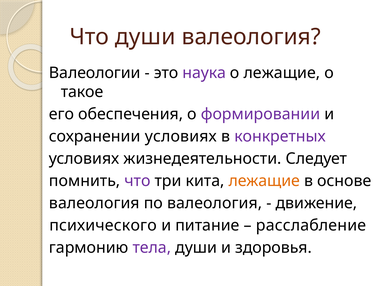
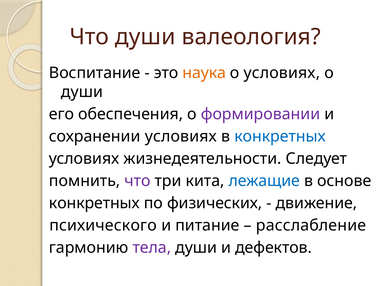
Валеологии: Валеологии -> Воспитание (95, 73)
наука colour: purple -> orange (204, 73)
о лежащие: лежащие -> условиях (282, 73)
такое: такое -> души (82, 92)
конкретных colour: purple -> blue (280, 137)
лежащие colour: orange -> blue (264, 181)
валеология: валеология -> конкретных (94, 204)
по валеология: валеология -> физических (215, 204)
здоровья: здоровья -> дефектов (273, 248)
